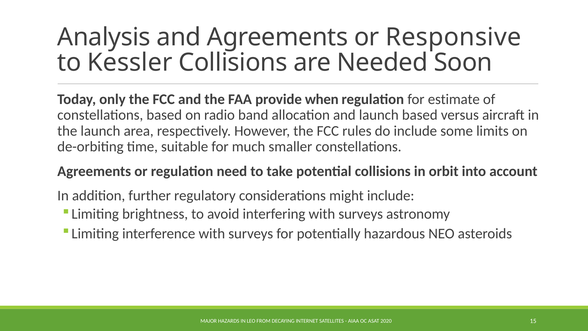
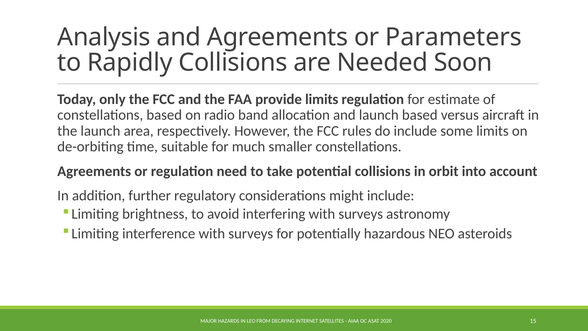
Responsive: Responsive -> Parameters (454, 37)
Kessler: Kessler -> Rapidly (130, 63)
provide when: when -> limits (322, 99)
